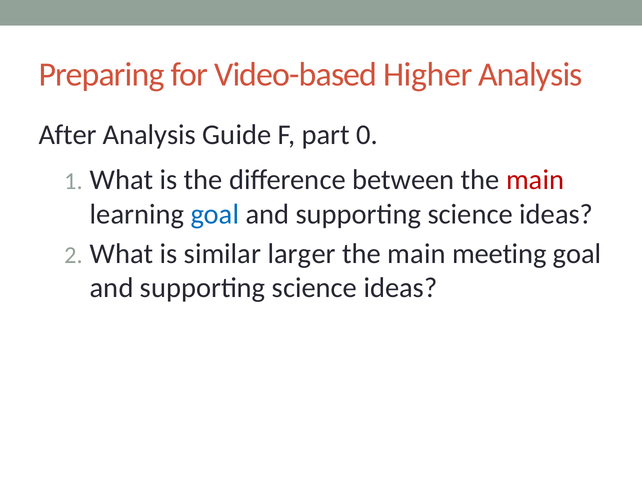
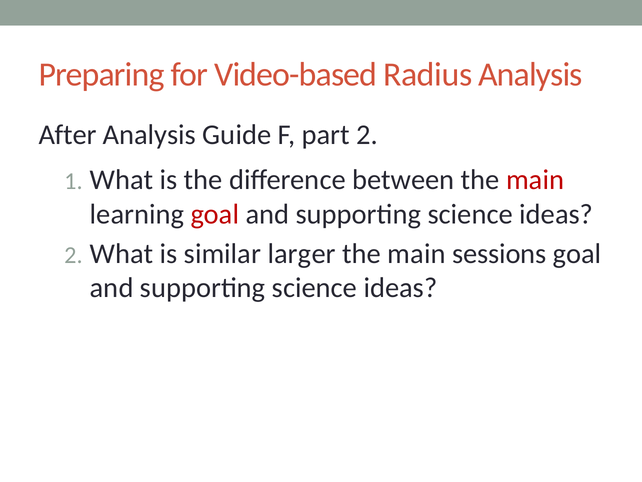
Higher: Higher -> Radius (428, 75)
part 0: 0 -> 2 (367, 135)
goal colour: blue -> red (215, 214)
meeting: meeting -> sessions (499, 253)
